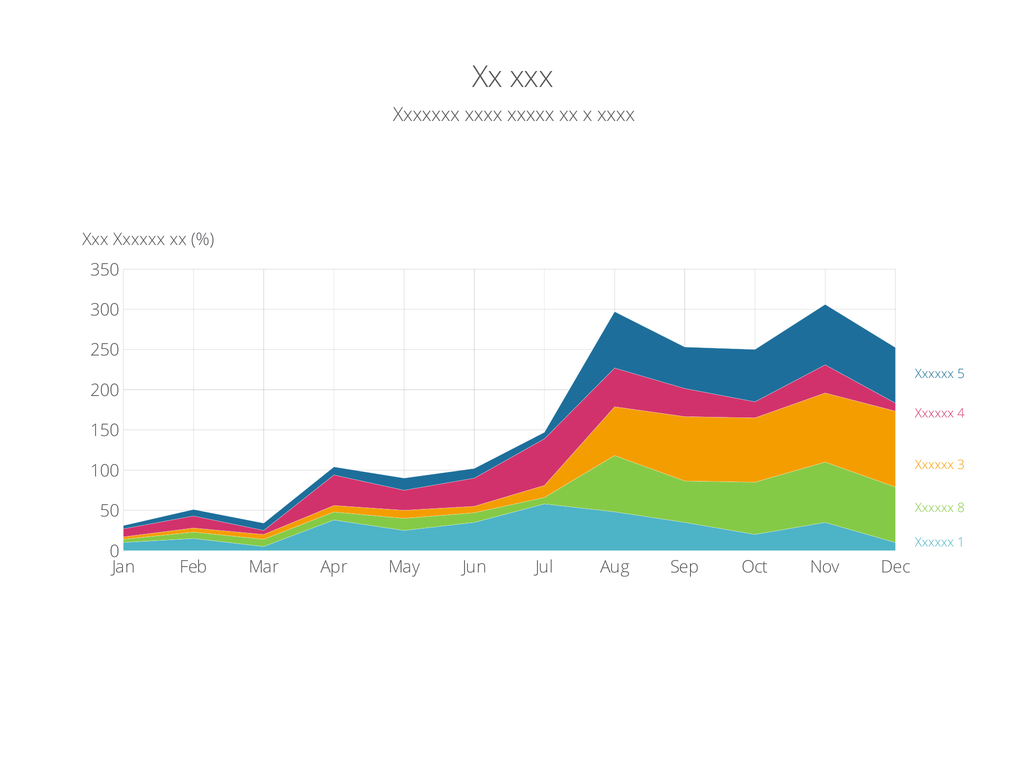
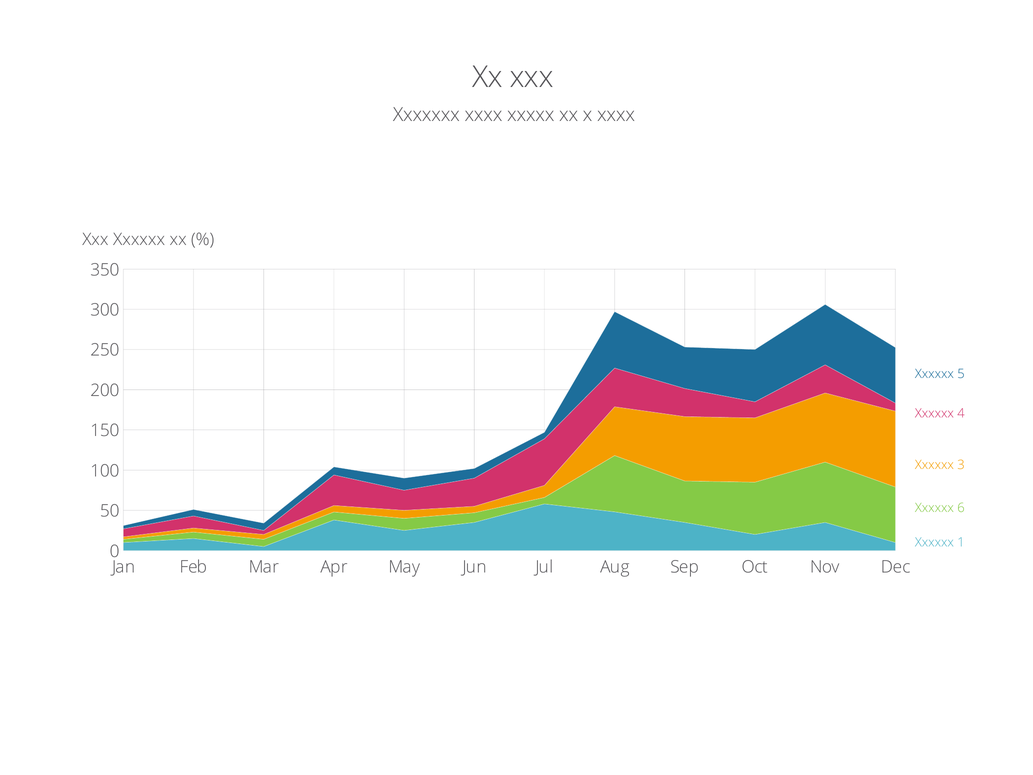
8: 8 -> 6 (961, 508)
